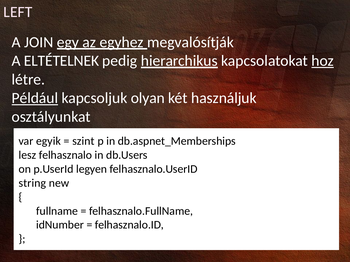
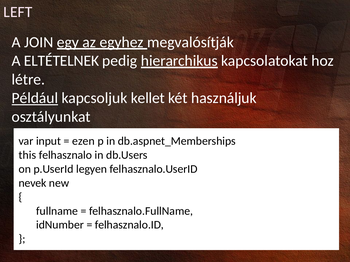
hoz underline: present -> none (323, 61)
olyan: olyan -> kellet (148, 98)
egyik: egyik -> input (48, 141)
szint: szint -> ezen (83, 141)
lesz: lesz -> this (27, 155)
string: string -> nevek (33, 183)
